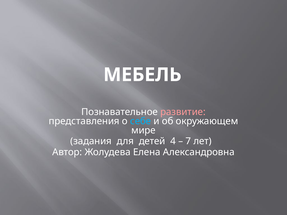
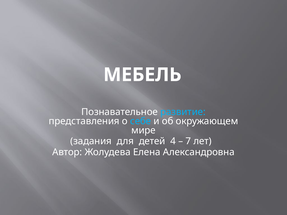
развитие colour: pink -> light blue (183, 112)
